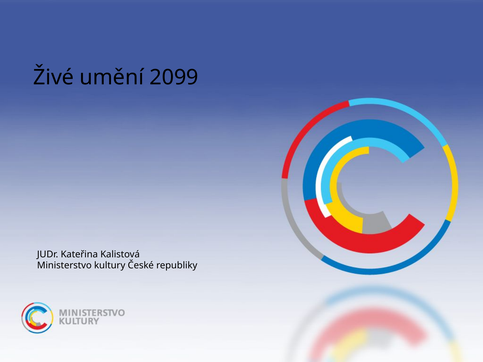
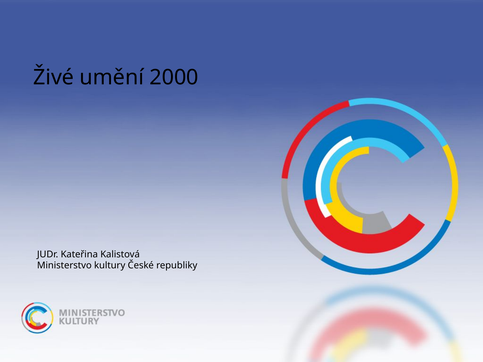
2099: 2099 -> 2000 (174, 77)
